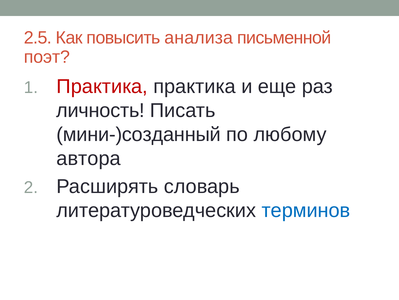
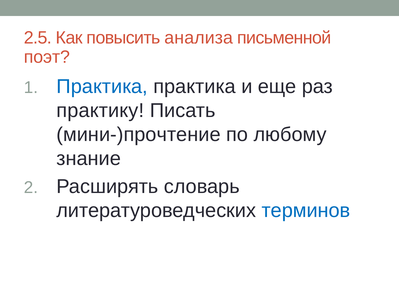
Практика colour: red -> blue (102, 86)
личность: личность -> практику (100, 110)
мини-)созданный: мини-)созданный -> мини-)прочтение (138, 134)
автора: автора -> знание (89, 158)
